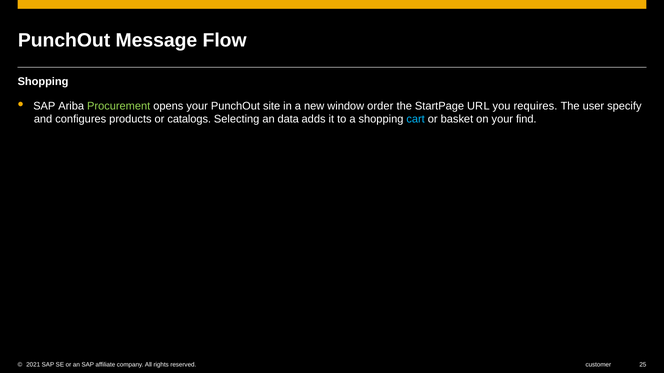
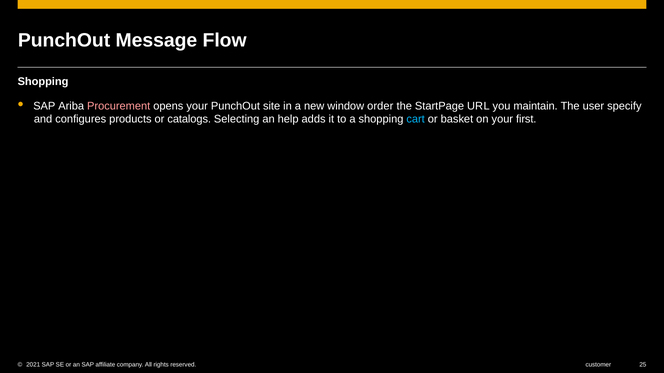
Procurement colour: light green -> pink (119, 106)
requires: requires -> maintain (536, 106)
data: data -> help (288, 119)
find: find -> first (526, 119)
